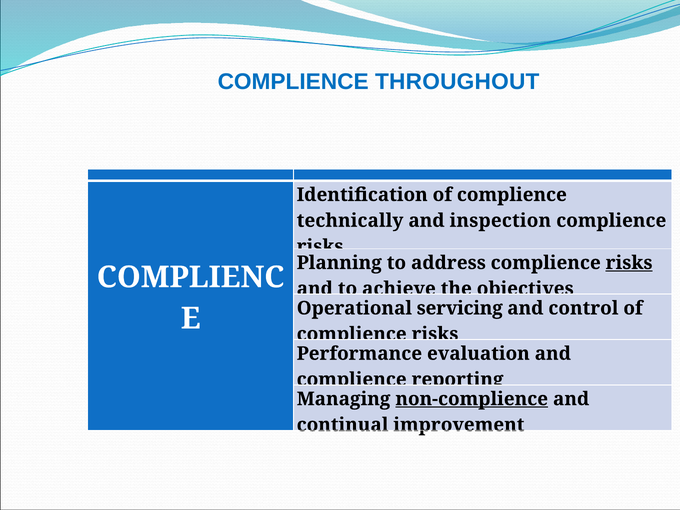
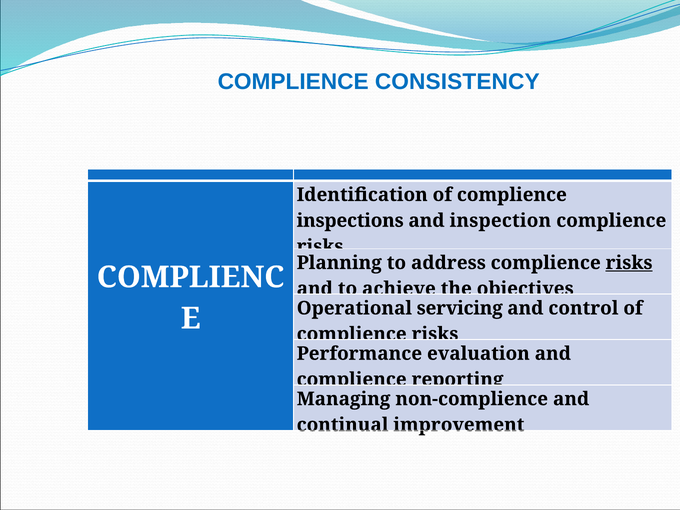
THROUGHOUT: THROUGHOUT -> CONSISTENCY (457, 82)
technically: technically -> inspections (350, 221)
non-complience underline: present -> none (472, 399)
